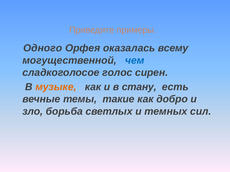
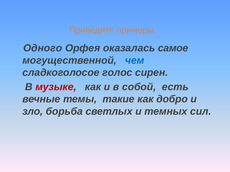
всему: всему -> самое (173, 48)
музыке colour: orange -> red (56, 87)
стану: стану -> собой (139, 87)
